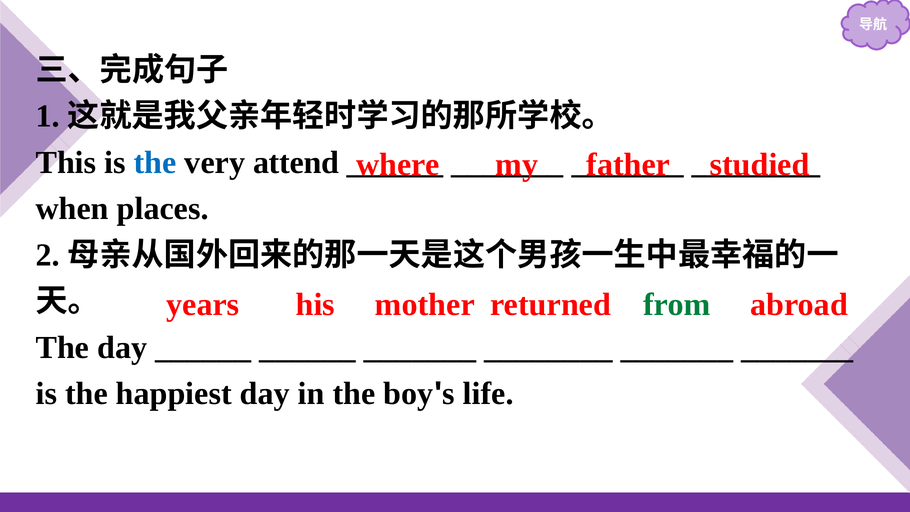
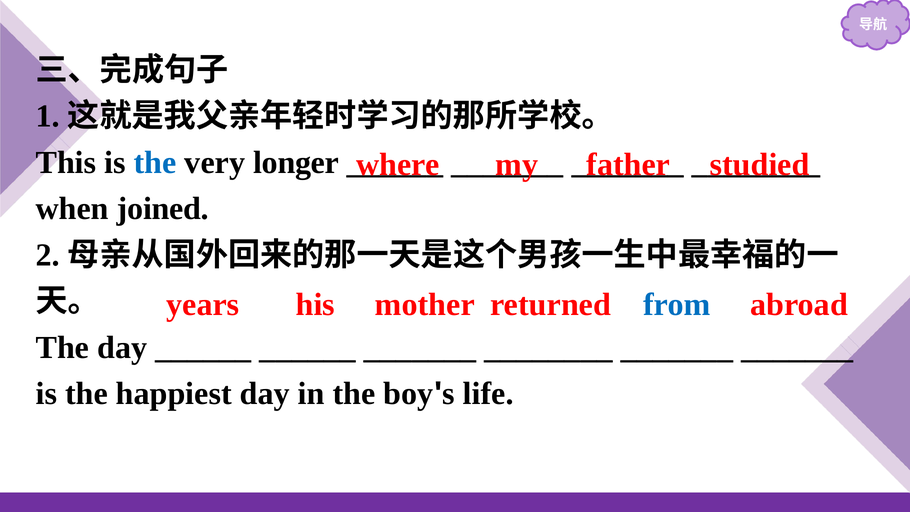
attend: attend -> longer (296, 163)
places: places -> joined (163, 209)
from colour: green -> blue (677, 305)
